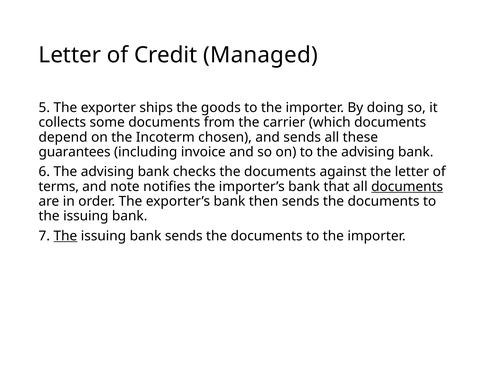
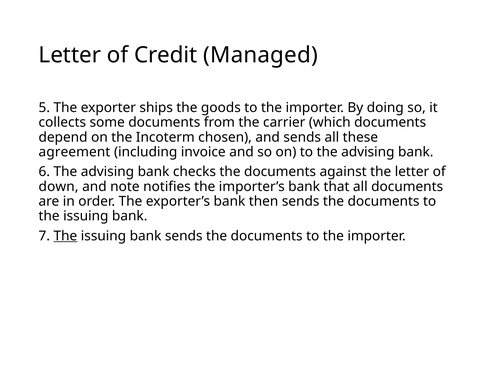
guarantees: guarantees -> agreement (74, 152)
terms: terms -> down (59, 186)
documents underline: present -> none (407, 186)
